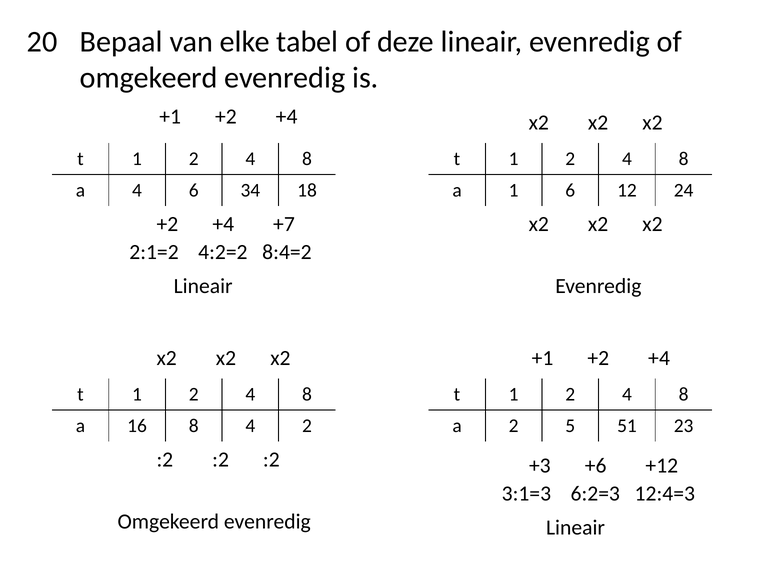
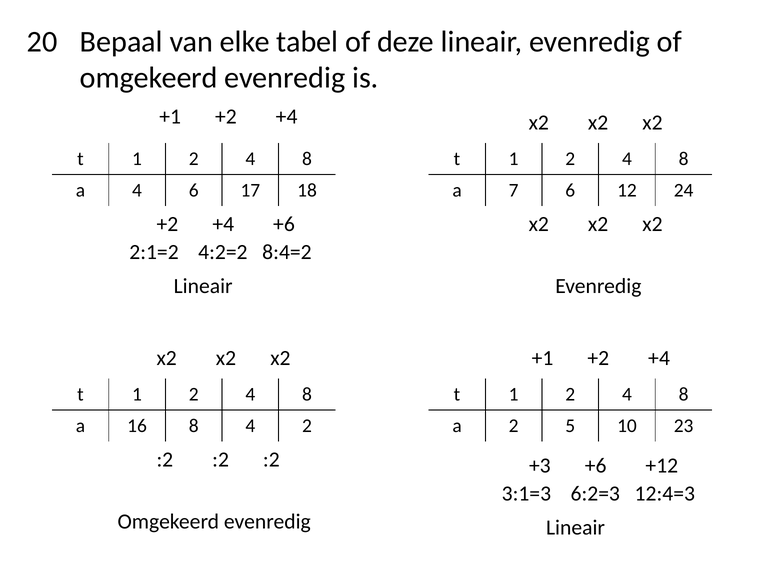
34: 34 -> 17 (250, 191)
a 1: 1 -> 7 (514, 191)
+4 +7: +7 -> +6 (284, 224)
51: 51 -> 10 (627, 426)
